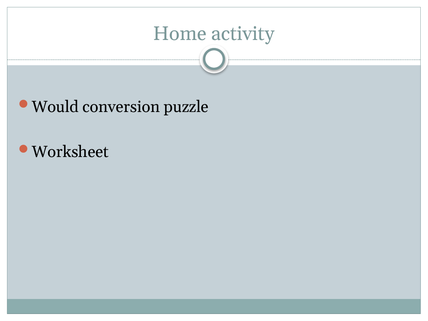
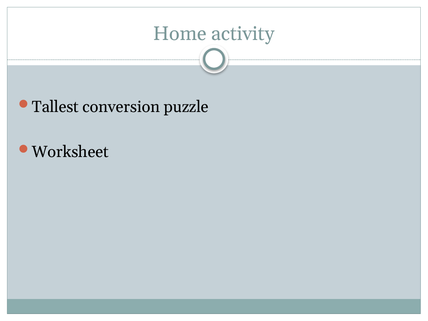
Would: Would -> Tallest (55, 107)
